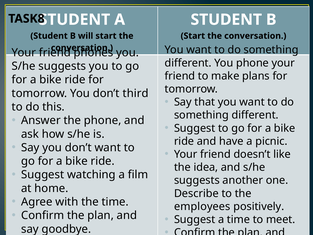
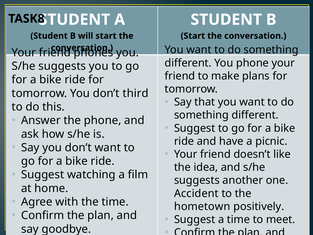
Describe: Describe -> Accident (196, 193)
employees: employees -> hometown (202, 206)
